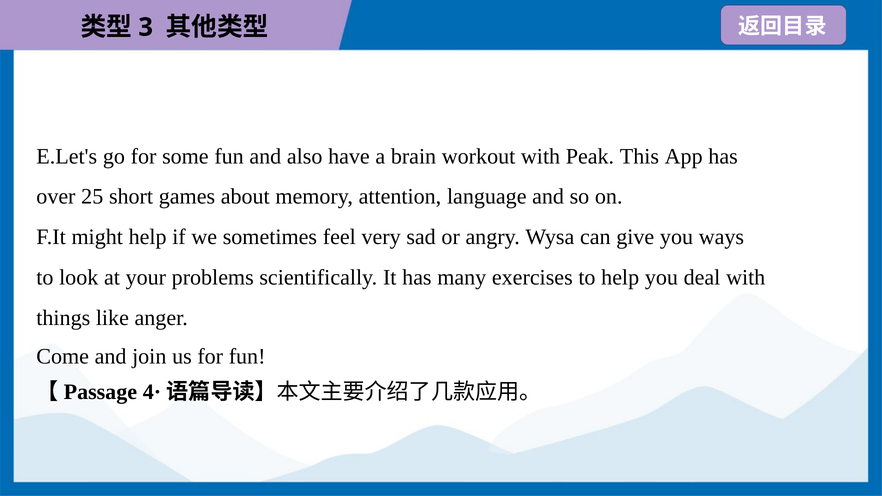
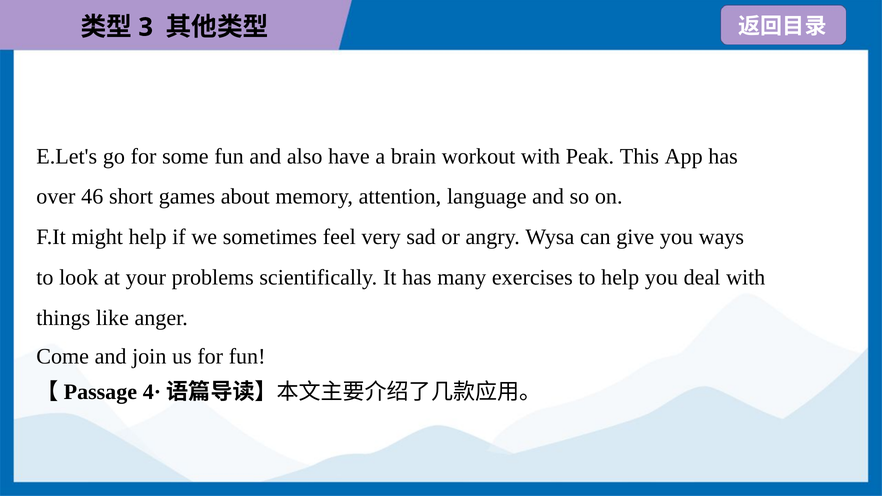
25: 25 -> 46 (92, 197)
